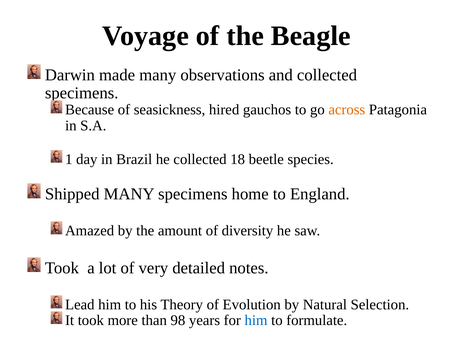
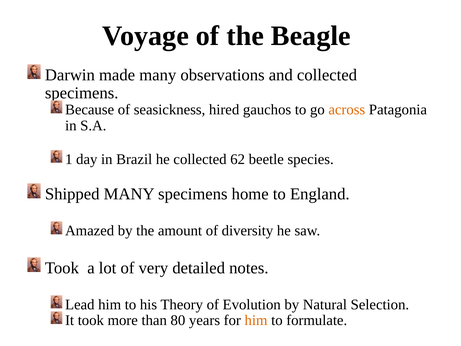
18: 18 -> 62 (238, 159)
98: 98 -> 80 (178, 320)
him colour: blue -> orange (256, 320)
